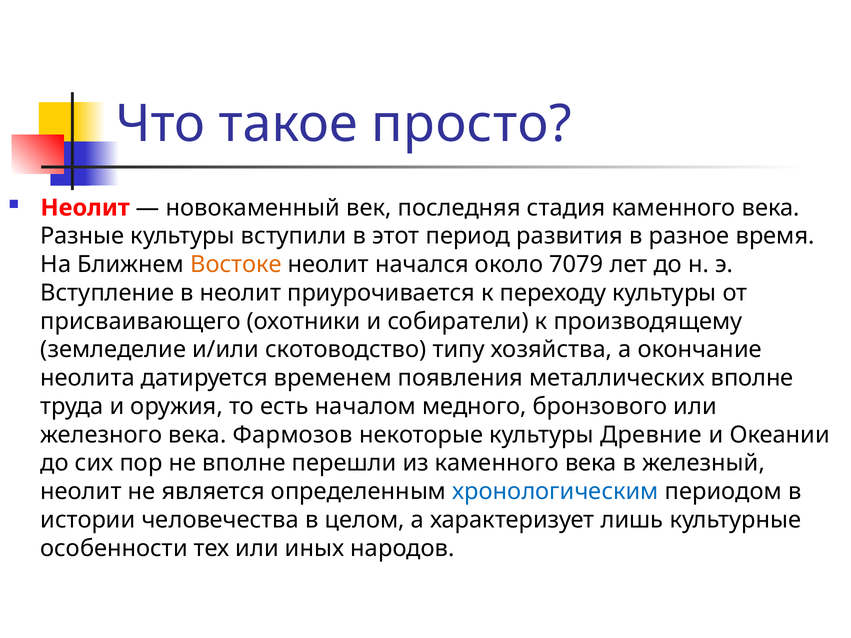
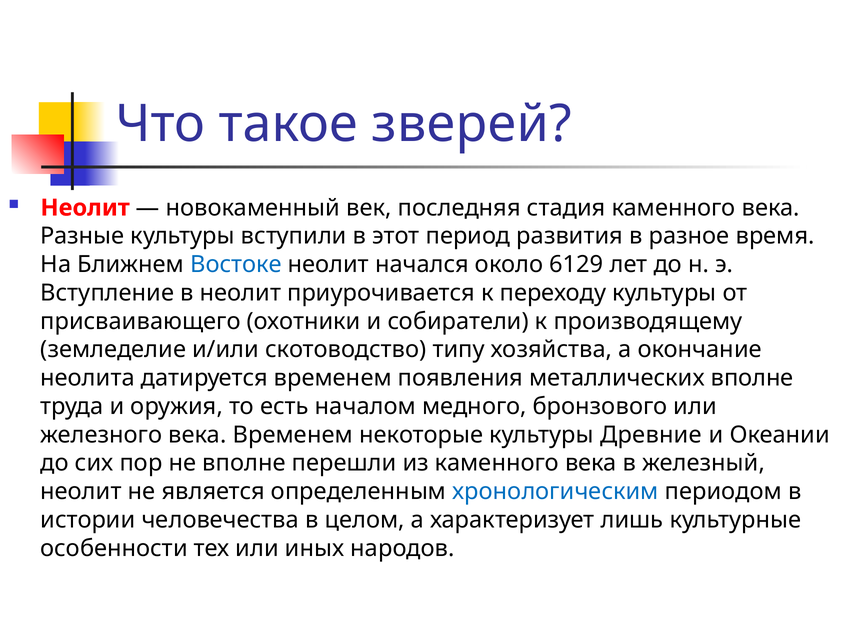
просто: просто -> зверей (472, 124)
Востоке colour: orange -> blue (236, 265)
7079: 7079 -> 6129 (576, 265)
века Фармозов: Фармозов -> Временем (293, 435)
